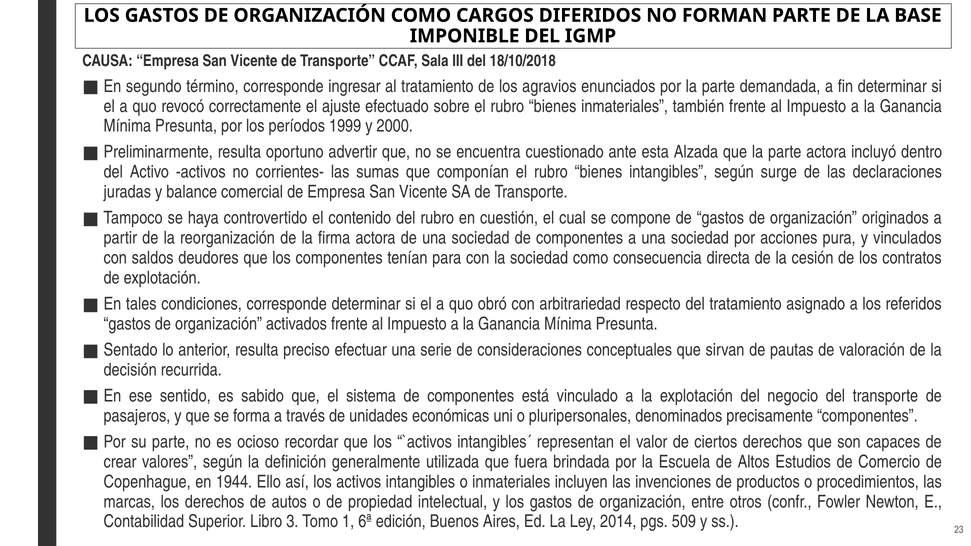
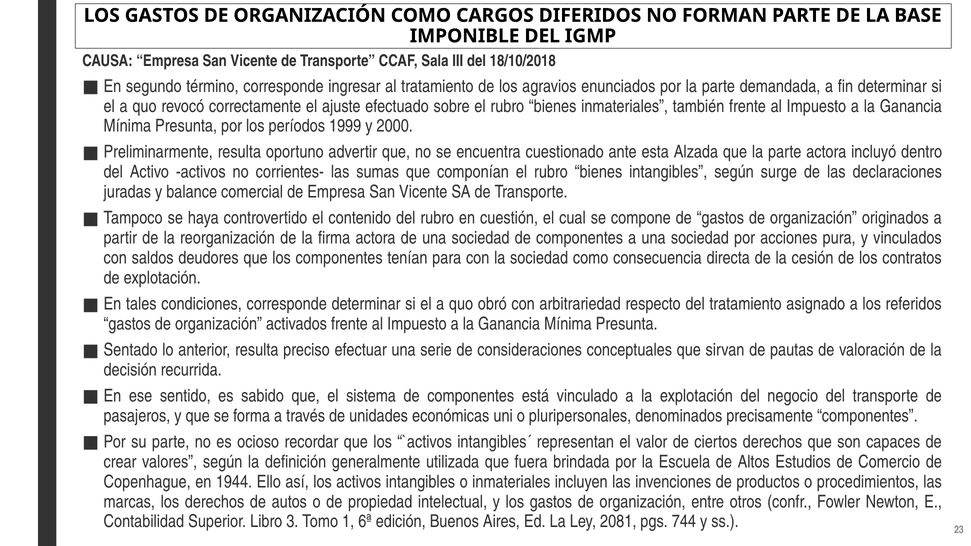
2014: 2014 -> 2081 (618, 522)
509: 509 -> 744 (684, 522)
